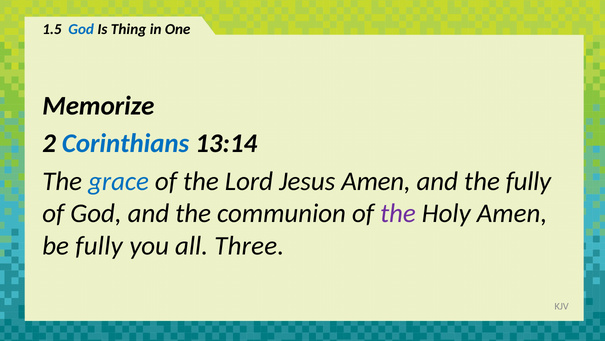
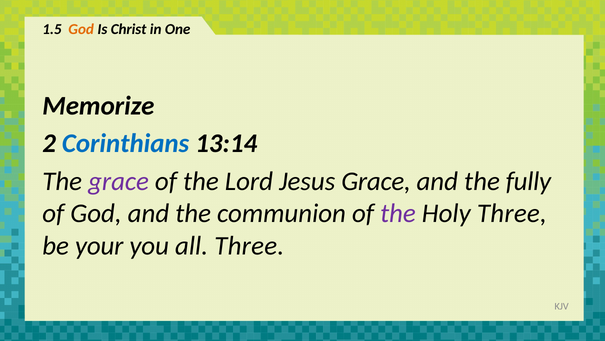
God colour: blue -> orange (81, 29)
Thing: Thing -> Christ (129, 29)
grace colour: blue -> purple (119, 181)
Jesus Amen: Amen -> Grace (376, 181)
Holy Amen: Amen -> Three (512, 214)
be fully: fully -> your (99, 246)
